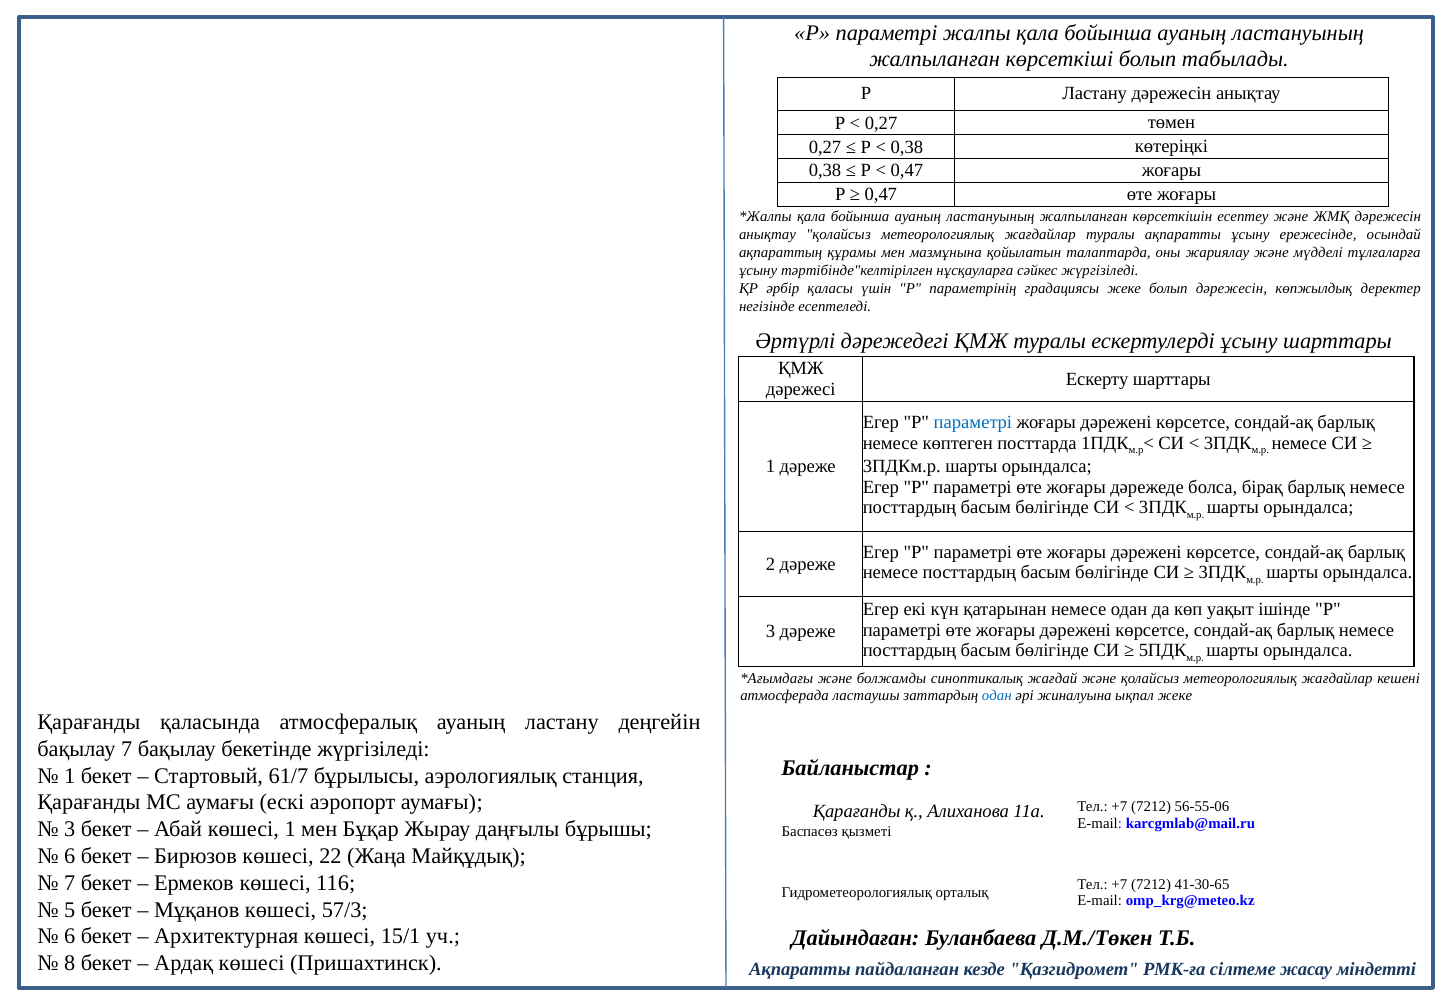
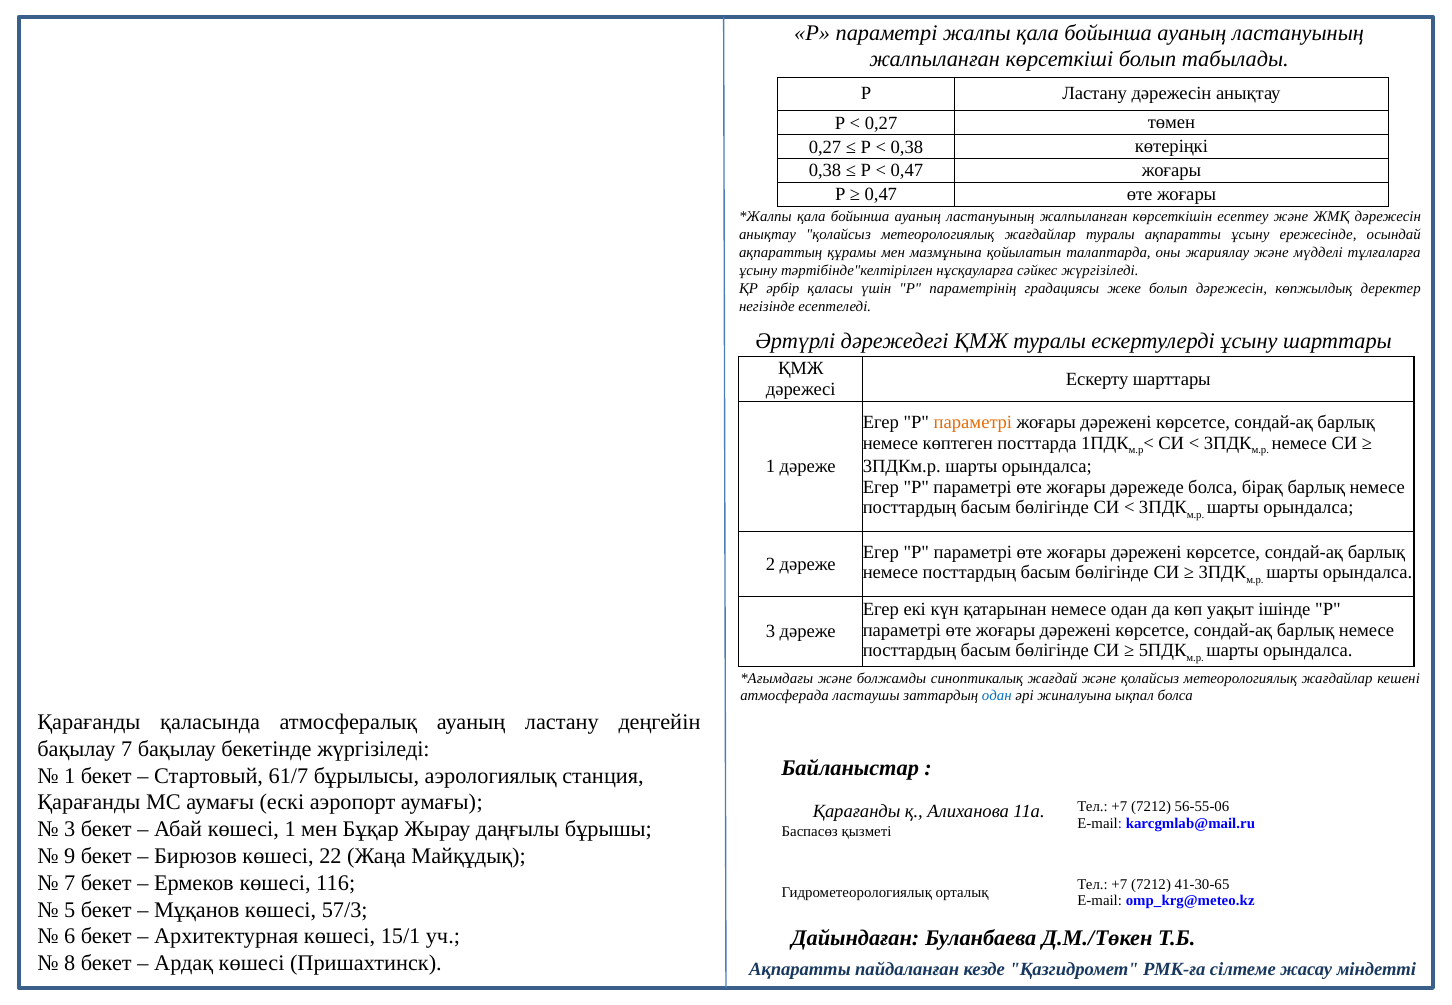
параметрі colour: blue -> orange (973, 422)
ықпал жеке: жеке -> болса (1175, 696)
6: 6 -> 9 (70, 856)
